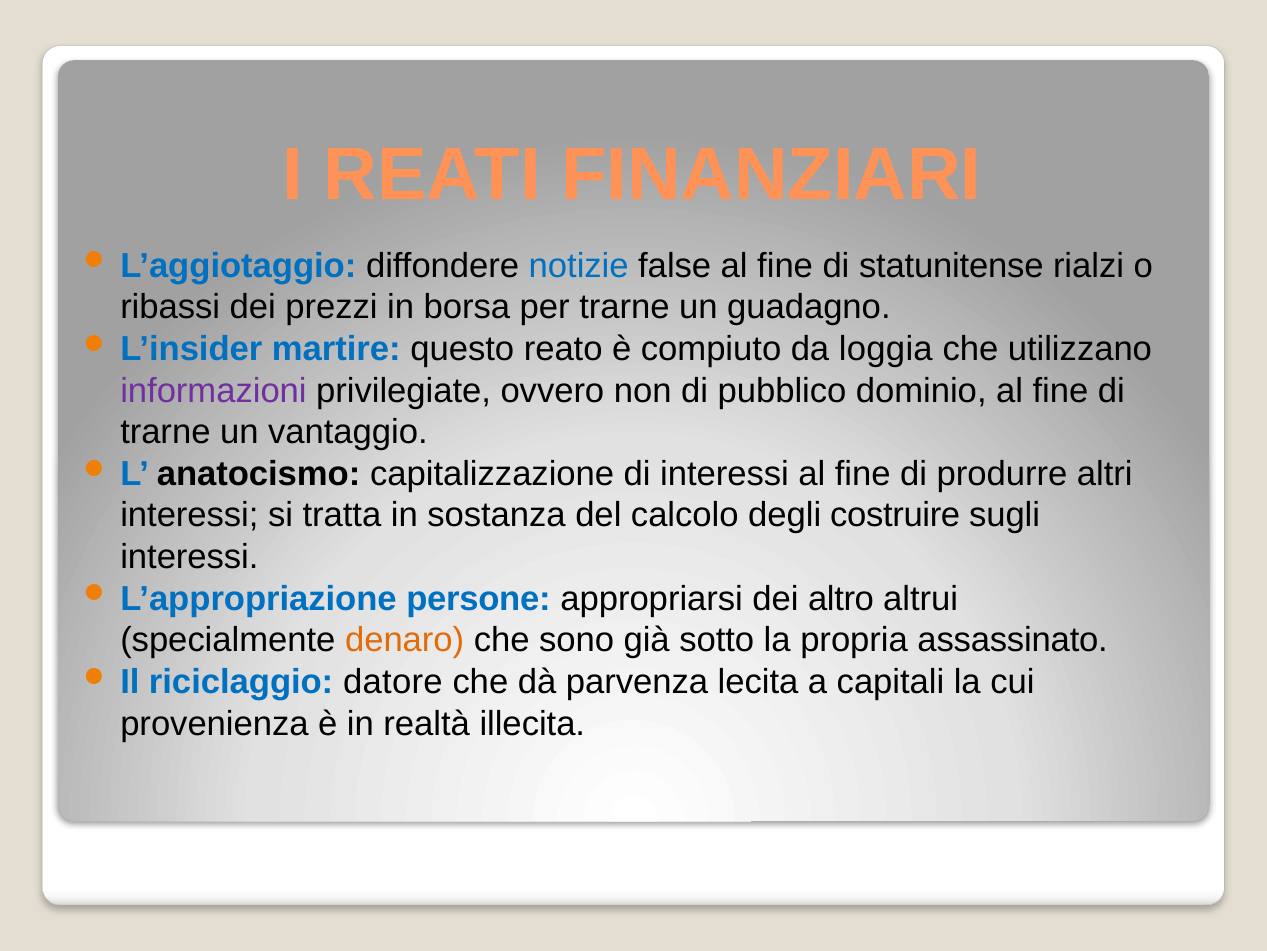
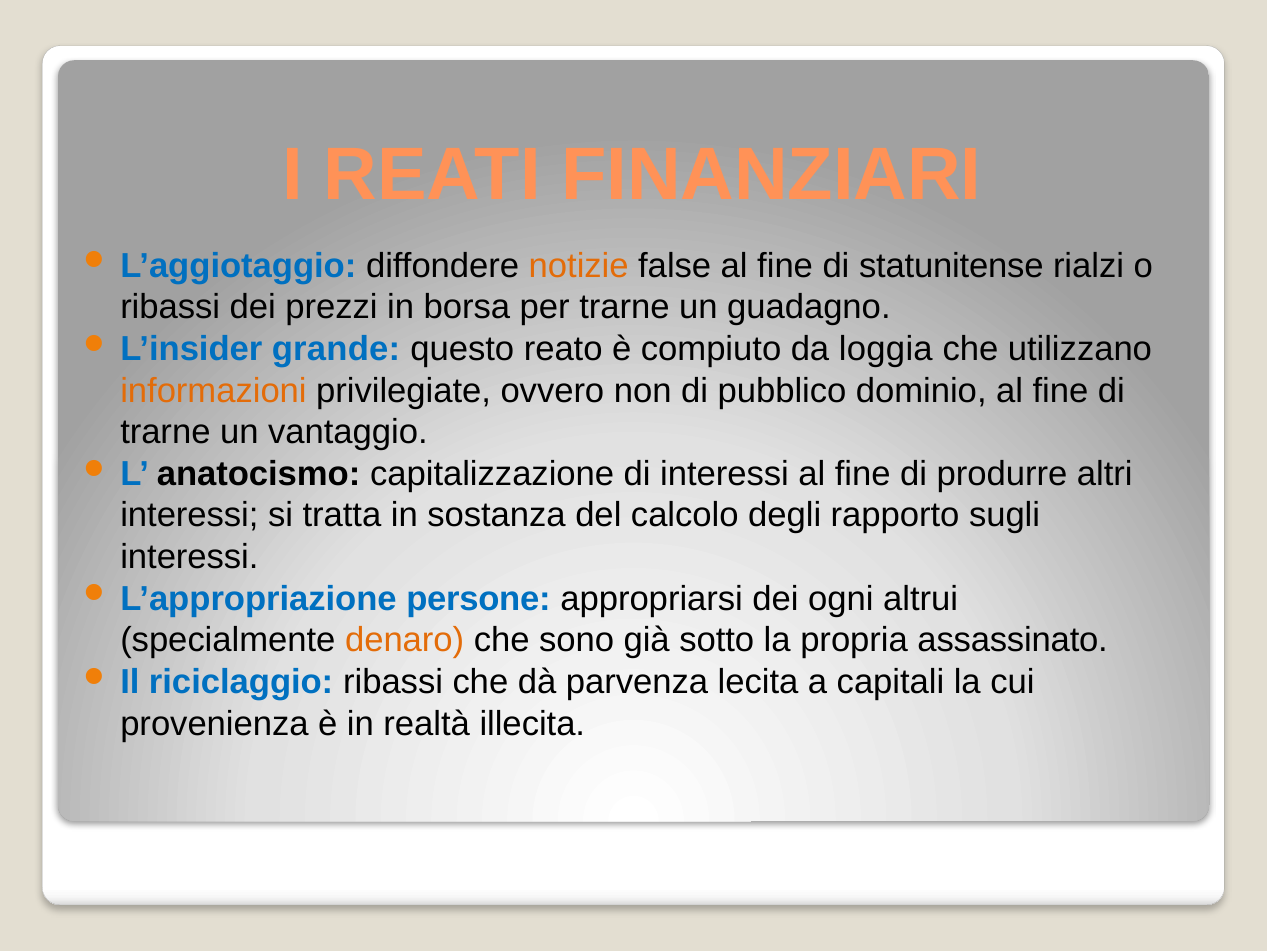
notizie colour: blue -> orange (579, 265)
martire: martire -> grande (336, 349)
informazioni colour: purple -> orange (213, 390)
costruire: costruire -> rapporto (895, 515)
altro: altro -> ogni (841, 598)
riciclaggio datore: datore -> ribassi (393, 681)
